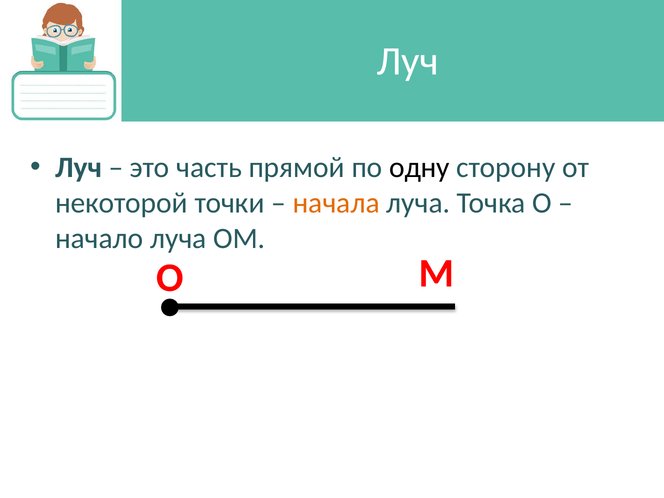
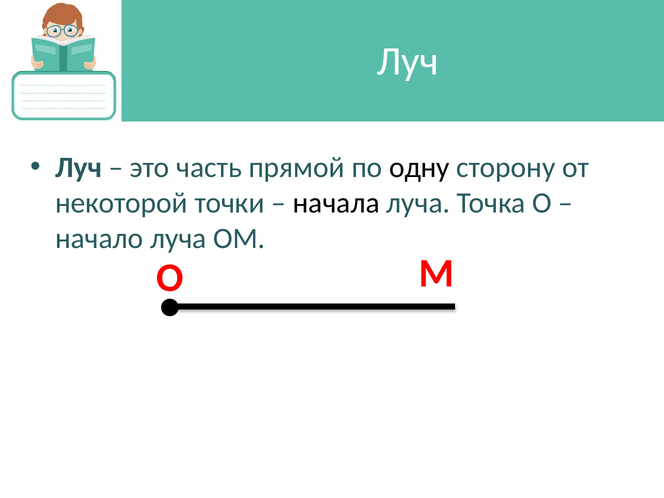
начала colour: orange -> black (336, 203)
